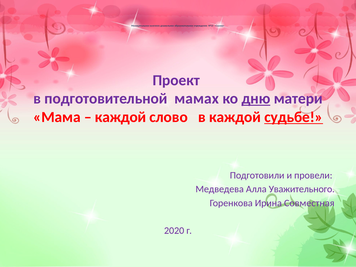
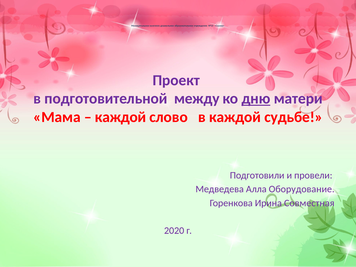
мамах: мамах -> между (197, 99)
судьбе underline: present -> none (294, 117)
Уважительного: Уважительного -> Оборудование (302, 189)
